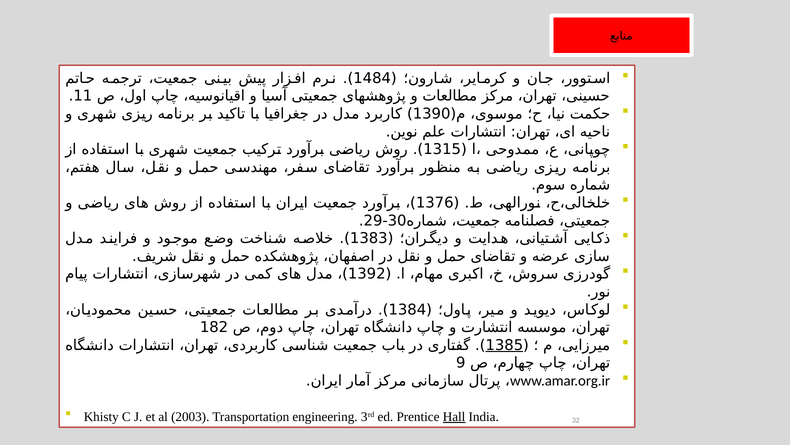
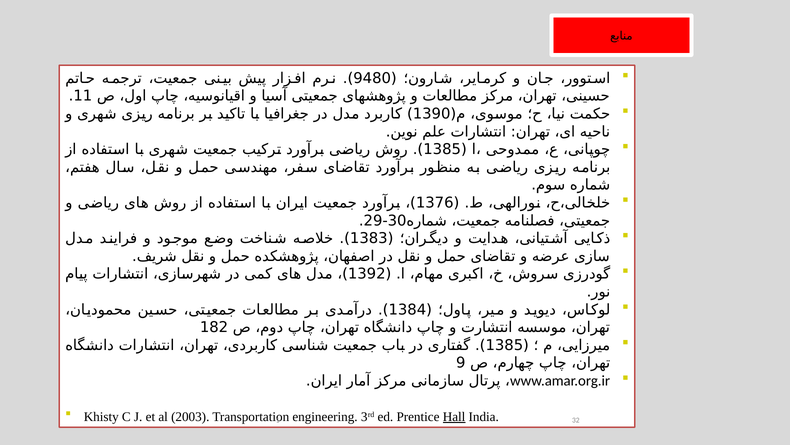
1484: 1484 -> 9480 (372, 78)
1315: 1315 -> 1385 (442, 149)
1385 underline: present -> none (504, 345)
